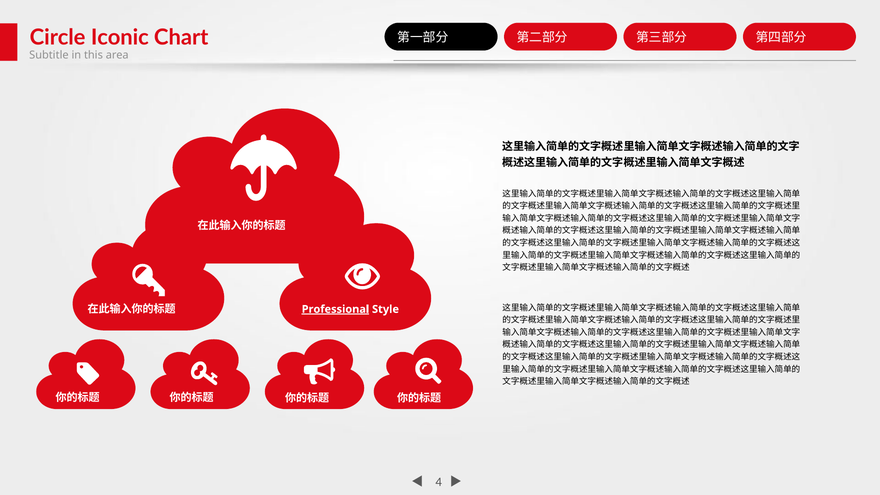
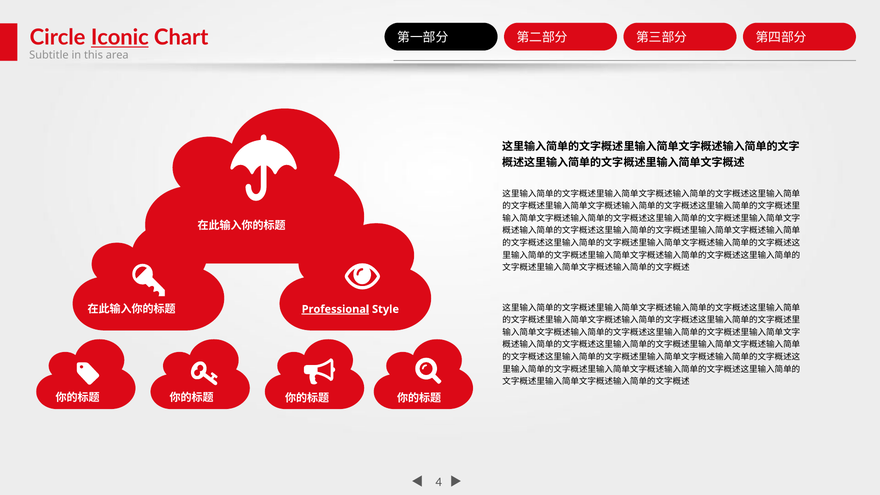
Iconic underline: none -> present (120, 37)
